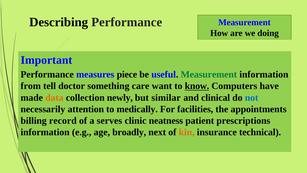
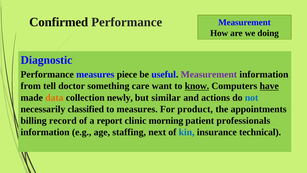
Describing: Describing -> Confirmed (59, 22)
Important: Important -> Diagnostic (46, 60)
Measurement colour: green -> purple (209, 74)
have underline: none -> present (269, 86)
clinical: clinical -> actions (216, 97)
attention: attention -> classified (86, 109)
to medically: medically -> measures (137, 109)
facilities: facilities -> product (195, 109)
serves: serves -> report (110, 120)
neatness: neatness -> morning (166, 120)
prescriptions: prescriptions -> professionals (243, 120)
broadly: broadly -> staffing (129, 132)
kin colour: orange -> blue (187, 132)
